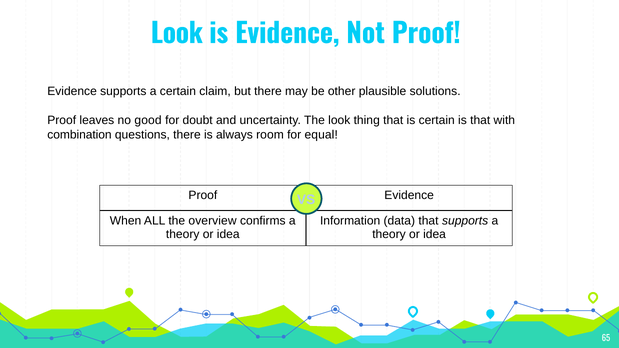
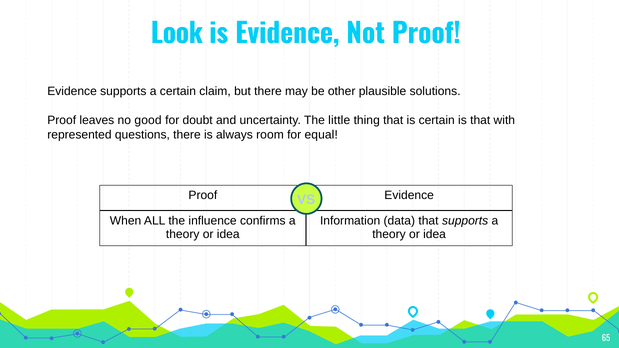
The look: look -> little (339, 120)
combination: combination -> represented (79, 135)
overview: overview -> influence (213, 221)
